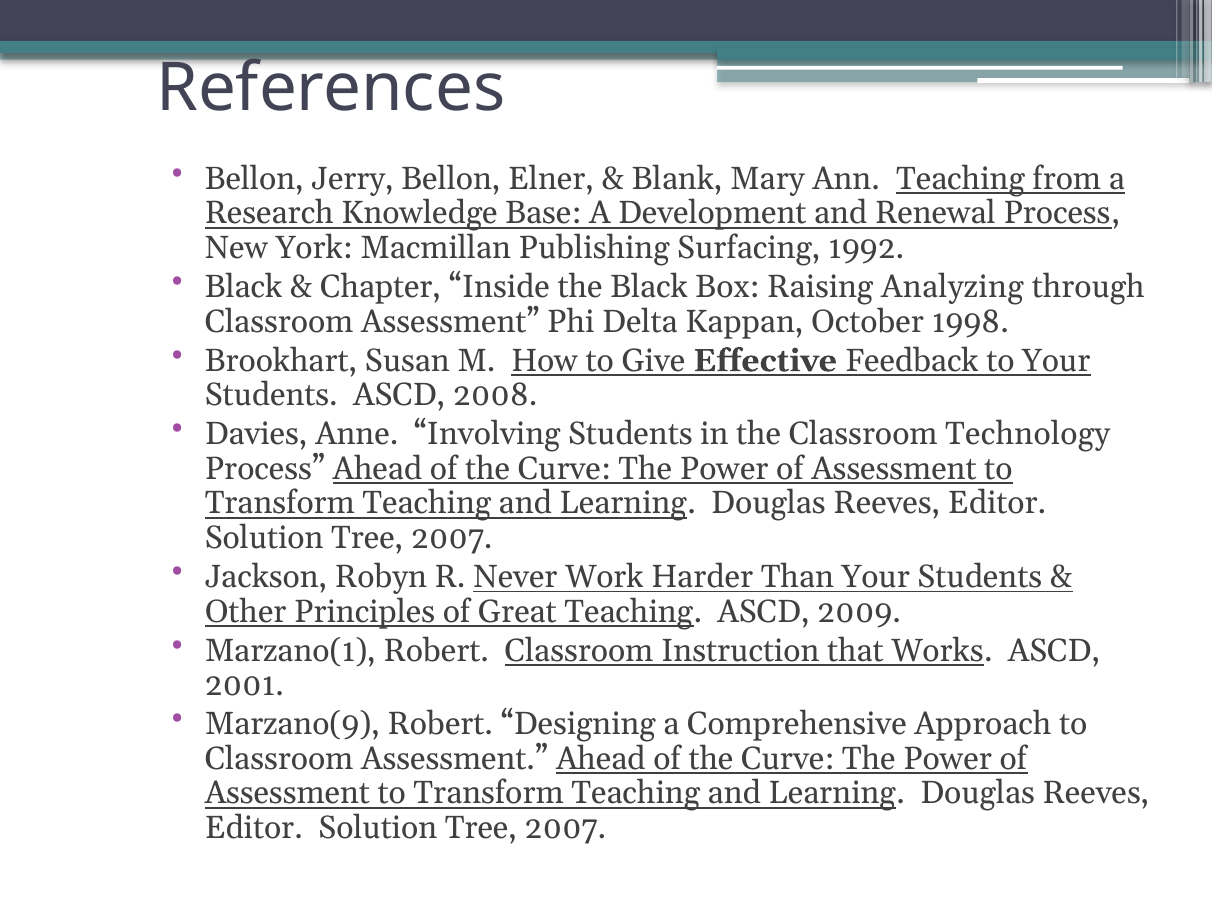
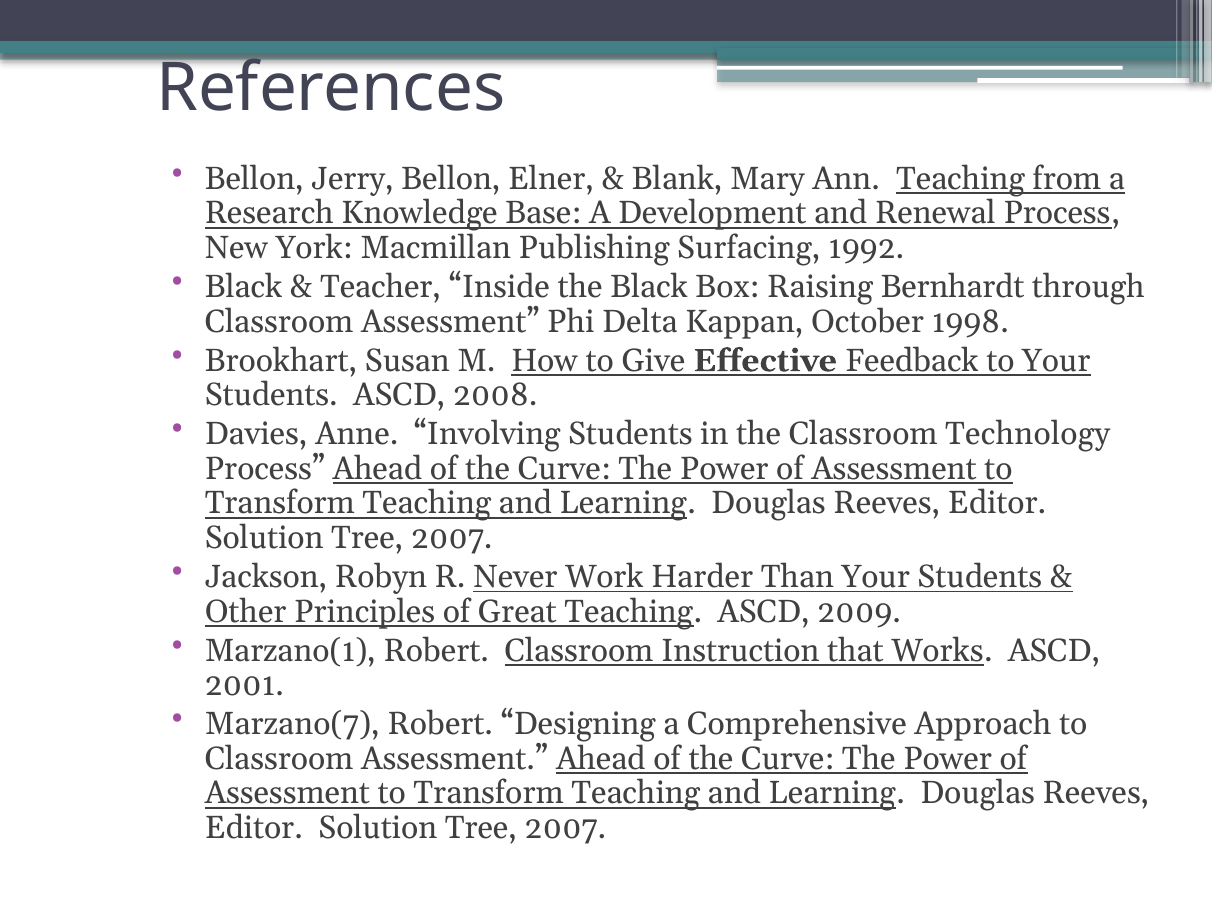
Chapter: Chapter -> Teacher (381, 287)
Analyzing: Analyzing -> Bernhardt (953, 287)
Marzano(9: Marzano(9 -> Marzano(7 (292, 724)
